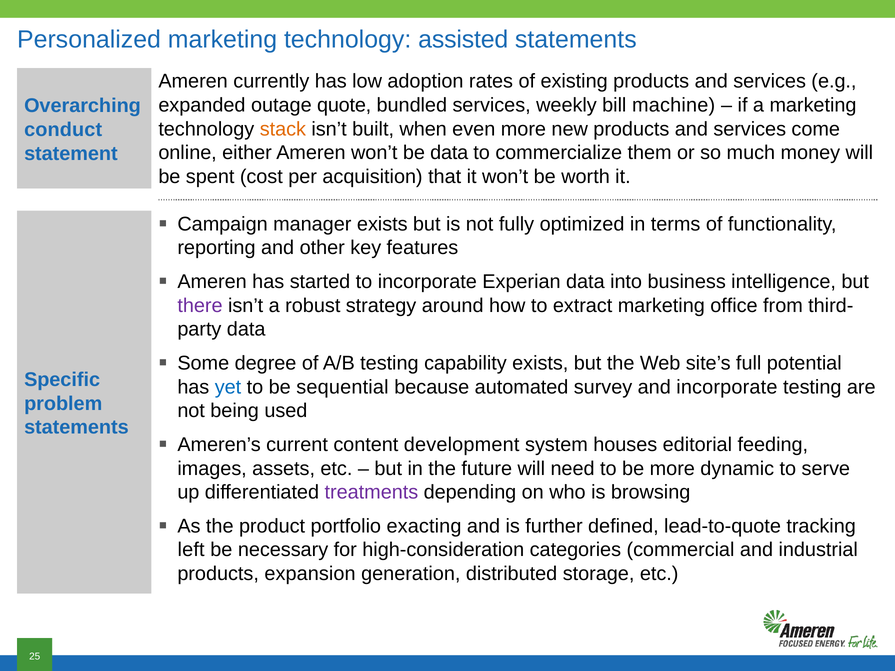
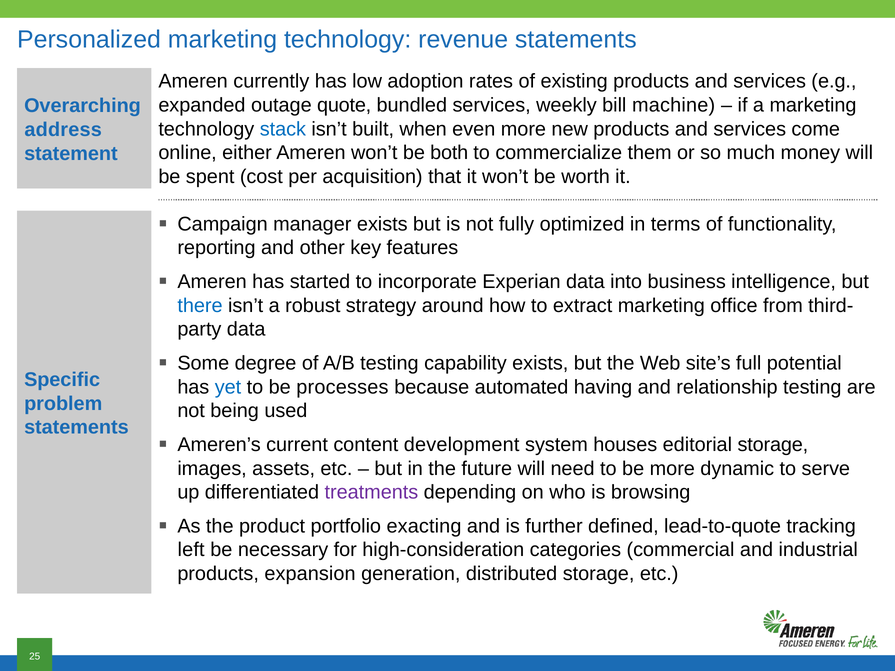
assisted: assisted -> revenue (463, 40)
stack colour: orange -> blue (283, 129)
conduct: conduct -> address (63, 130)
be data: data -> both (449, 153)
there colour: purple -> blue (200, 306)
sequential: sequential -> processes (342, 387)
survey: survey -> having (603, 387)
and incorporate: incorporate -> relationship (727, 387)
editorial feeding: feeding -> storage (773, 445)
